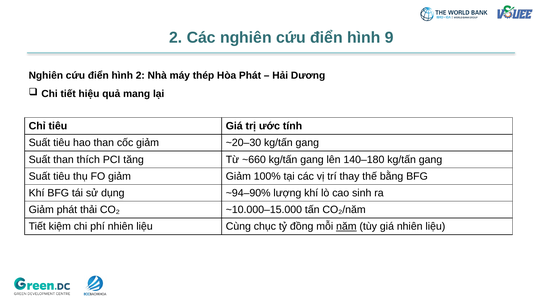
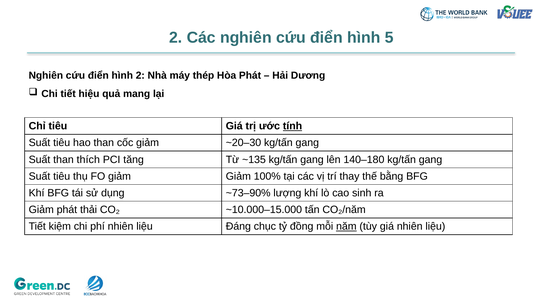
9: 9 -> 5 (389, 37)
tính underline: none -> present (293, 126)
~660: ~660 -> ~135 (254, 159)
~94–90%: ~94–90% -> ~73–90% (248, 193)
Cùng: Cùng -> Đáng (238, 226)
